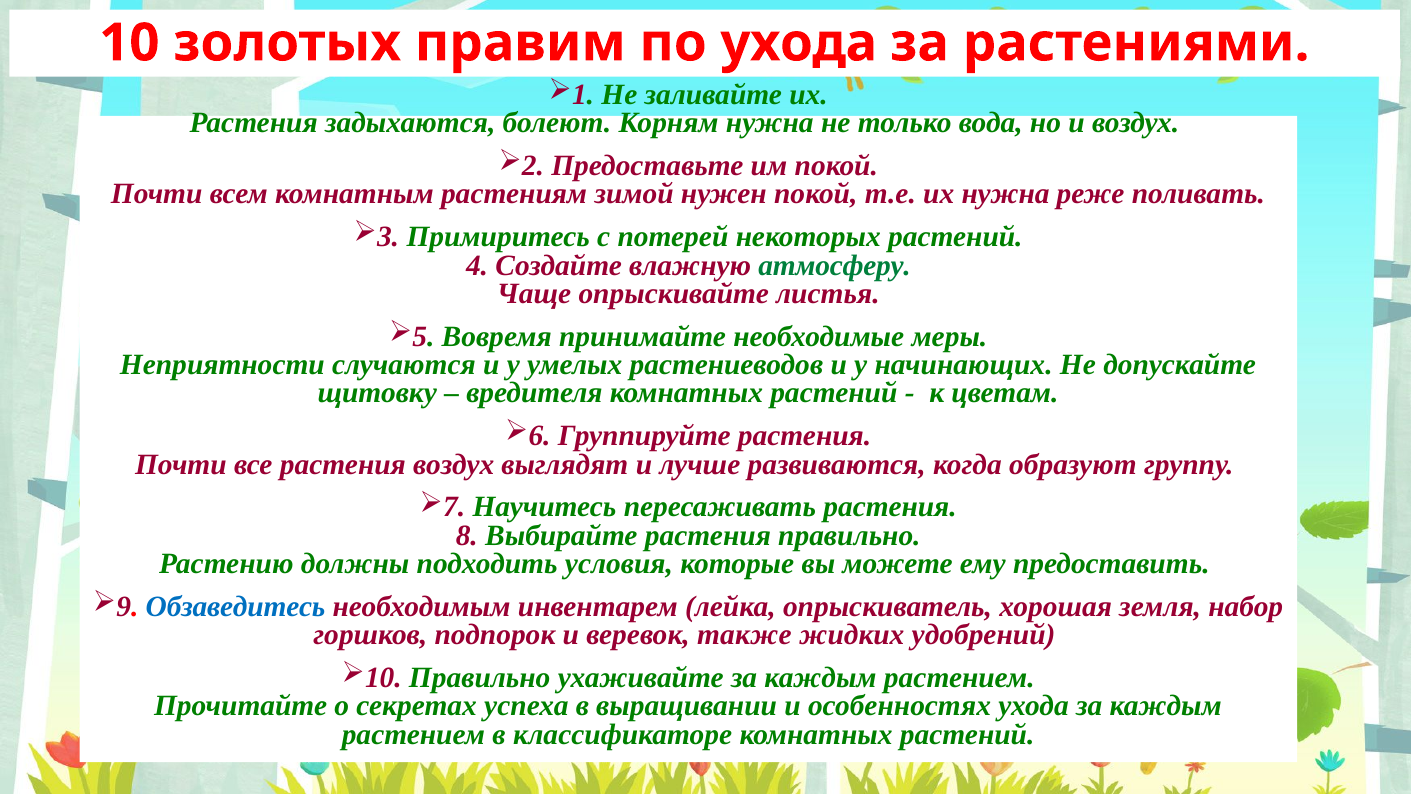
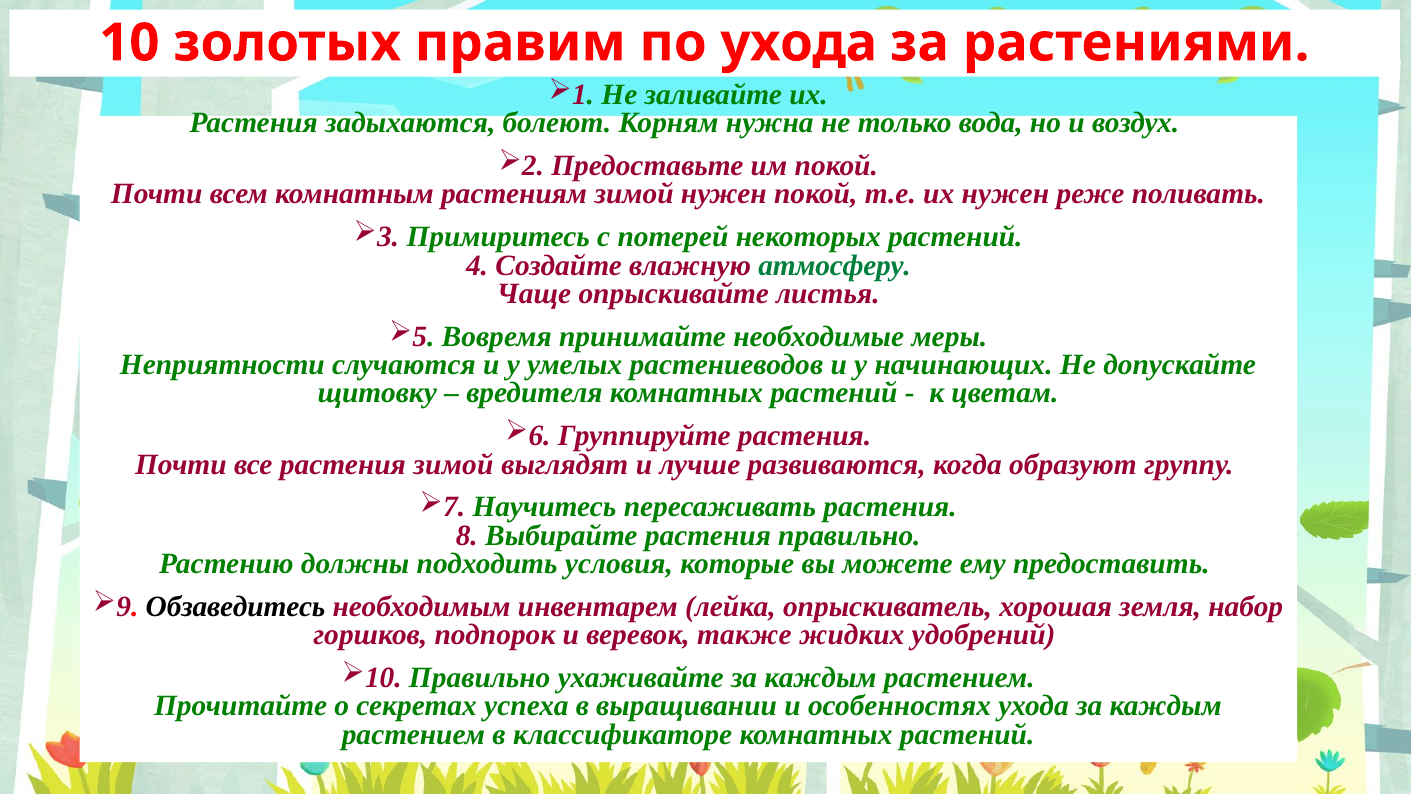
их нужна: нужна -> нужен (1005, 194)
растения воздух: воздух -> зимой (453, 464)
Обзаведитесь colour: blue -> black (236, 607)
